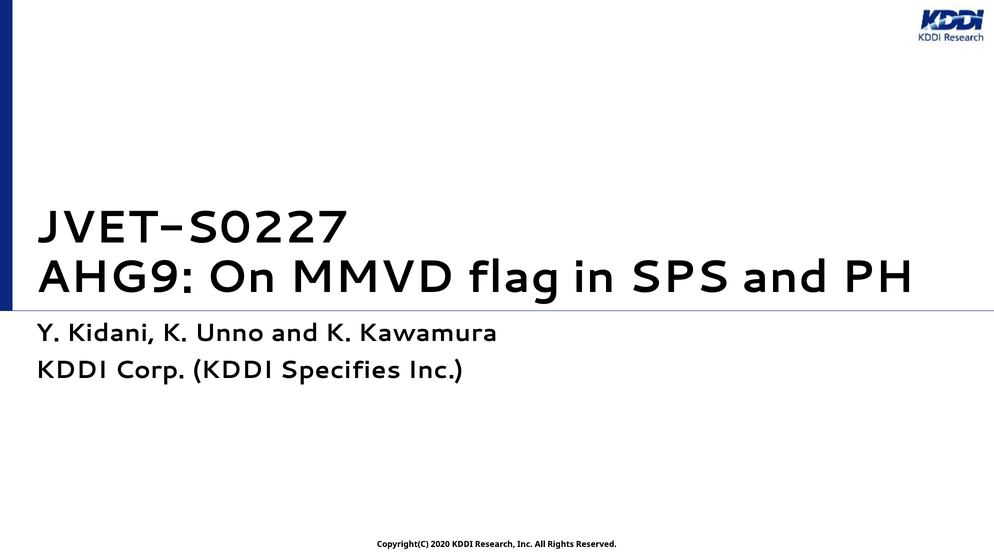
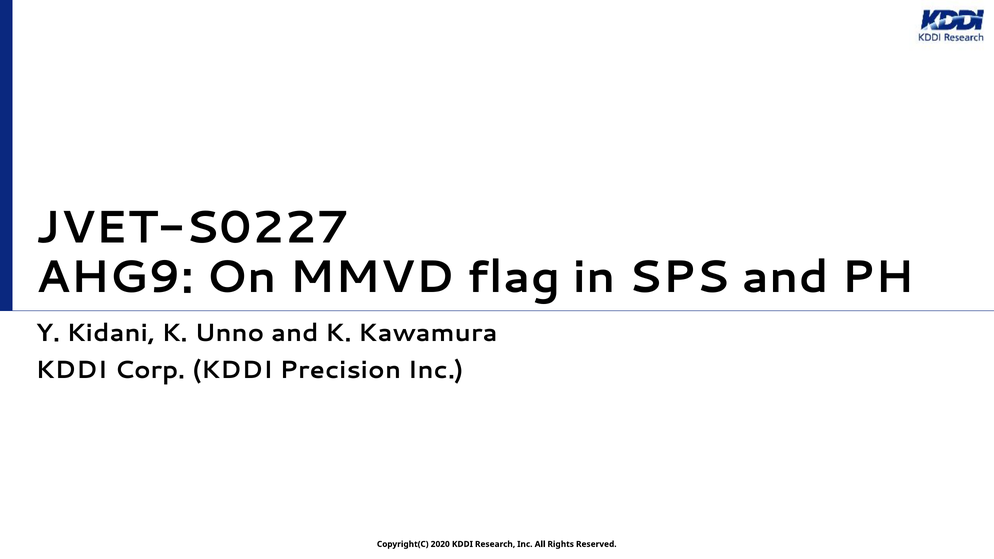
Specifies: Specifies -> Precision (341, 370)
